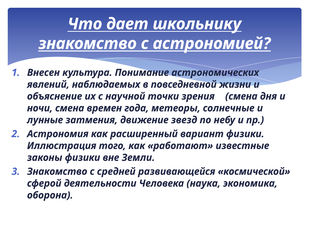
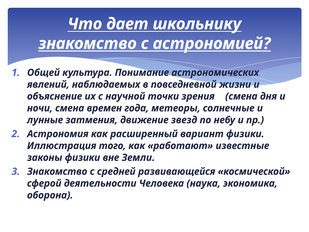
Внесен: Внесен -> Общей (43, 73)
